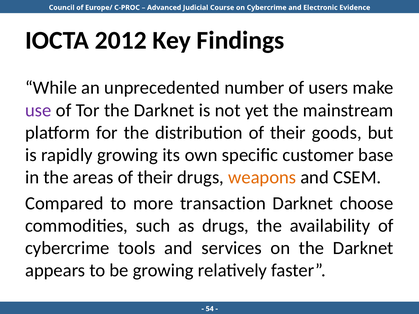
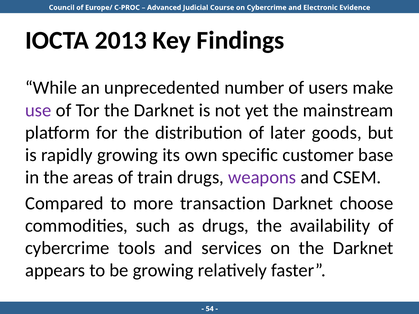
2012: 2012 -> 2013 (121, 41)
distribution of their: their -> later (288, 133)
areas of their: their -> train (155, 177)
weapons colour: orange -> purple (262, 177)
